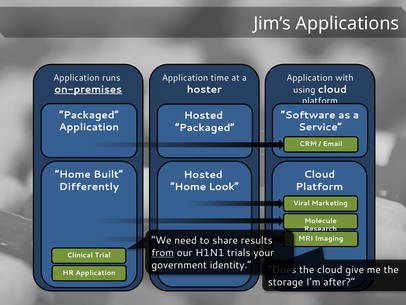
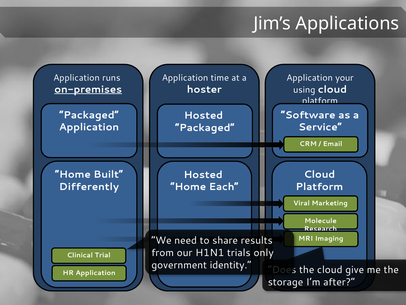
with: with -> your (344, 78)
Look: Look -> Each (224, 187)
from underline: present -> none (163, 252)
your: your -> only (264, 252)
